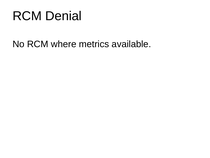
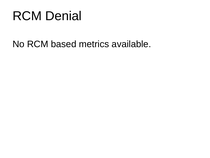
where: where -> based (64, 44)
